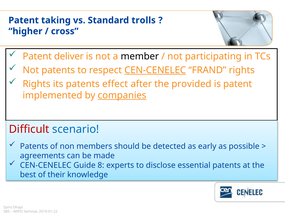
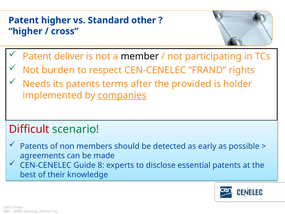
Patent taking: taking -> higher (56, 20)
trolls: trolls -> other (144, 20)
Not patents: patents -> burden (58, 70)
CEN-CENELEC underline: present -> none (155, 70)
Rights: Rights -> Needs (37, 84)
effect: effect -> terms (115, 84)
is patent: patent -> holder (238, 84)
scenario colour: blue -> green (76, 129)
